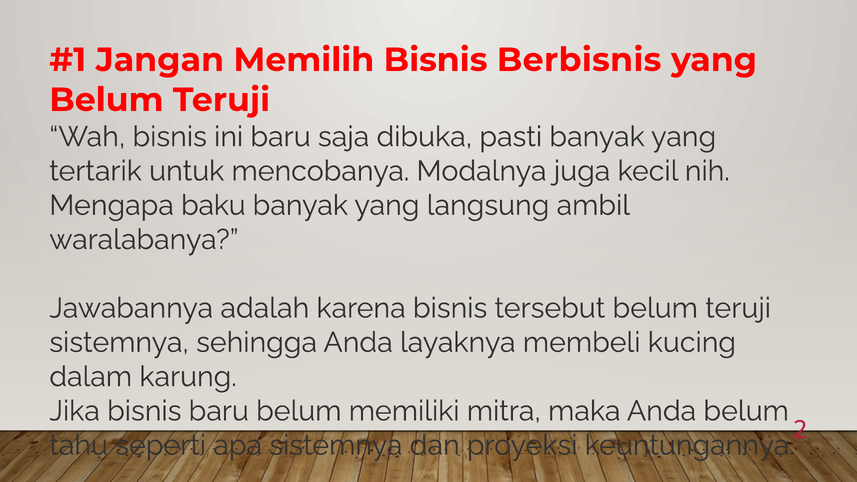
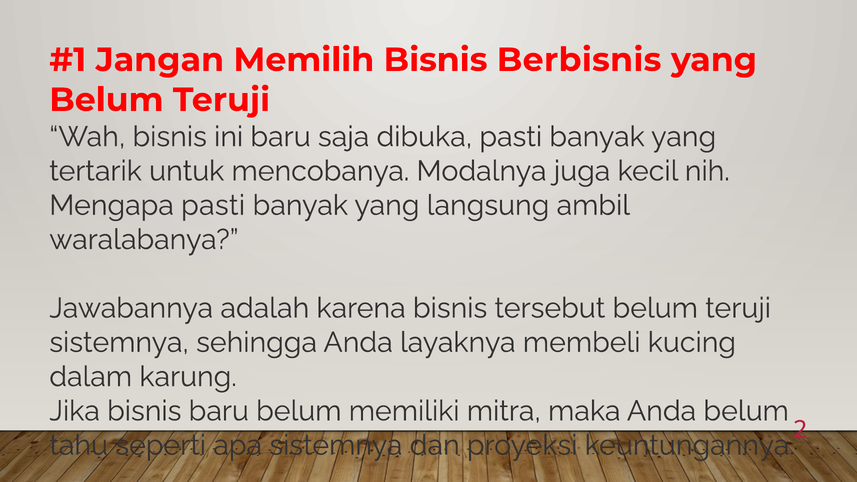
Mengapa baku: baku -> pasti (213, 205)
